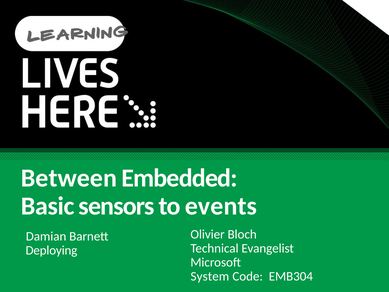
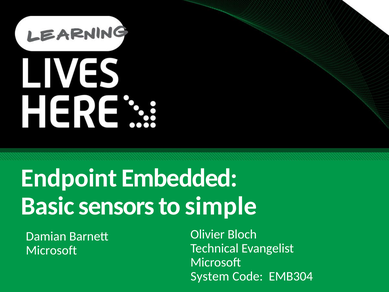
Between: Between -> Endpoint (69, 178)
events: events -> simple (221, 206)
Deploying: Deploying -> Microsoft (51, 250)
